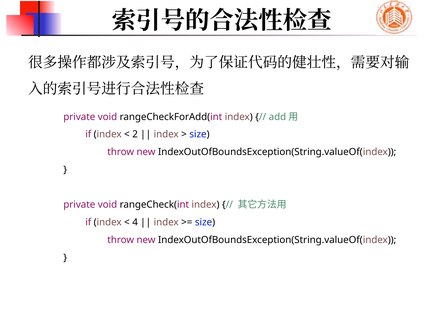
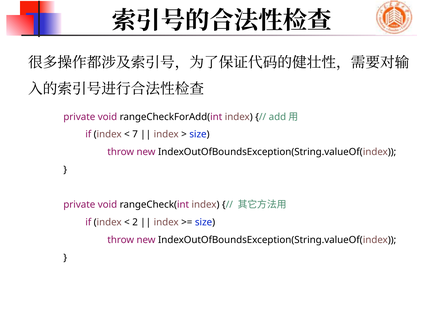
2: 2 -> 7 (135, 134)
4: 4 -> 2 (135, 222)
